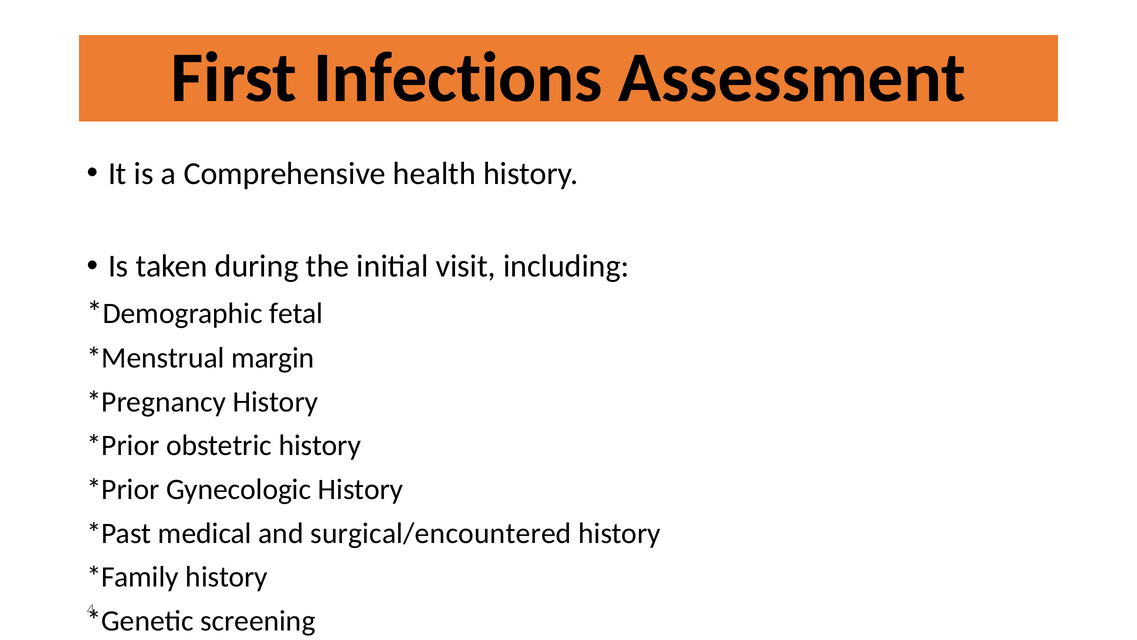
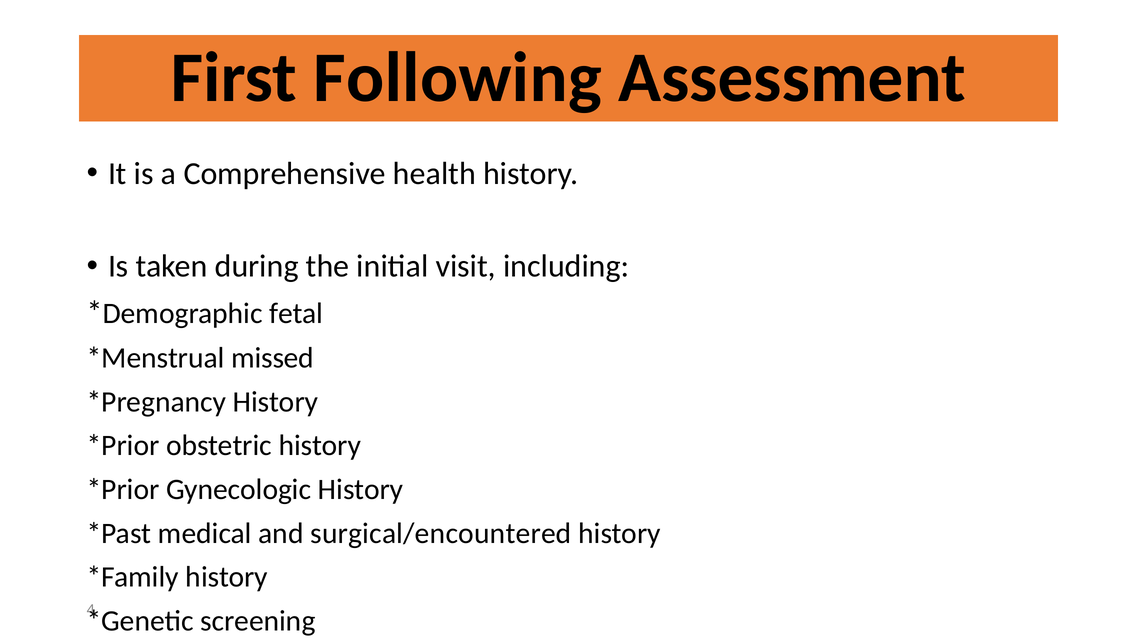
Infections: Infections -> Following (457, 78)
margin: margin -> missed (273, 358)
